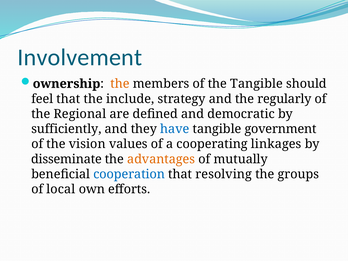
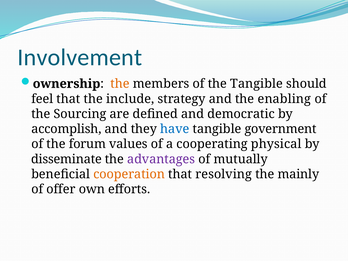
regularly: regularly -> enabling (284, 99)
Regional: Regional -> Sourcing (80, 114)
sufficiently: sufficiently -> accomplish (66, 129)
vision: vision -> forum (87, 144)
linkages: linkages -> physical (276, 144)
advantages colour: orange -> purple (161, 159)
cooperation colour: blue -> orange (129, 174)
groups: groups -> mainly (298, 174)
local: local -> offer (61, 189)
